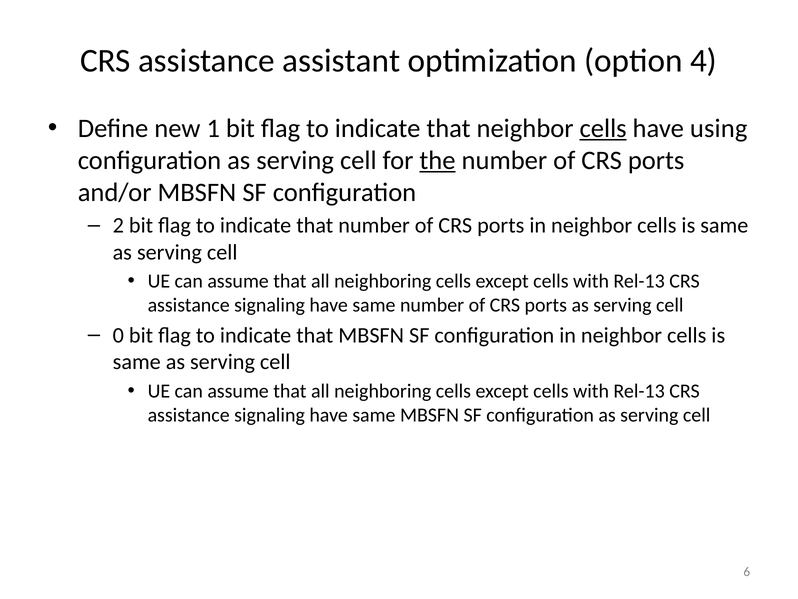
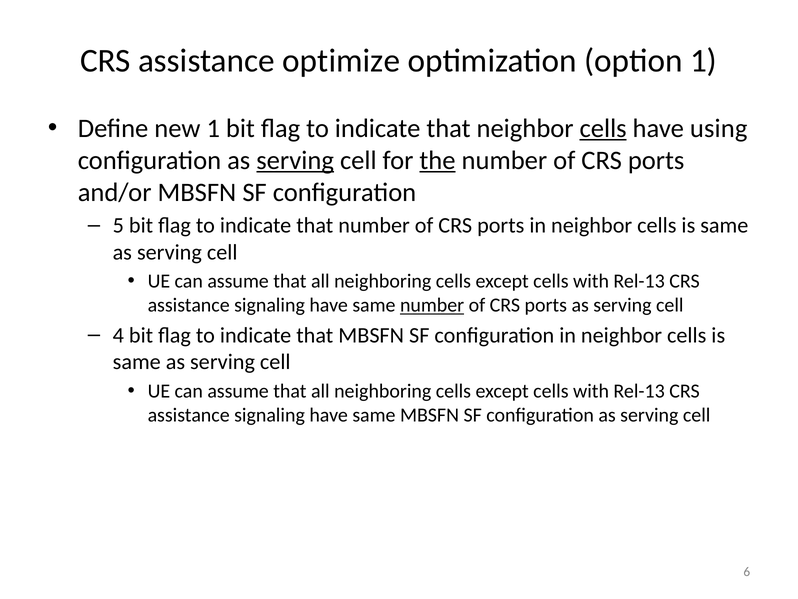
assistant: assistant -> optimize (341, 61)
option 4: 4 -> 1 (704, 61)
serving underline: none -> present (295, 160)
2: 2 -> 5 (118, 225)
number underline: none -> present (432, 305)
0: 0 -> 4 (118, 335)
